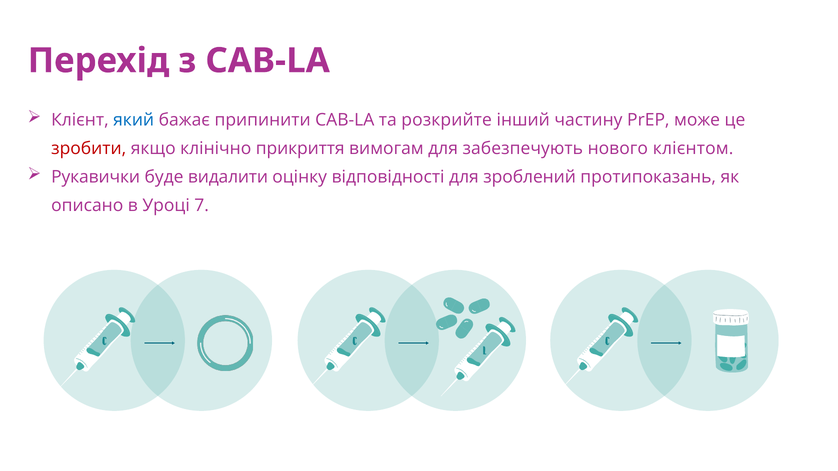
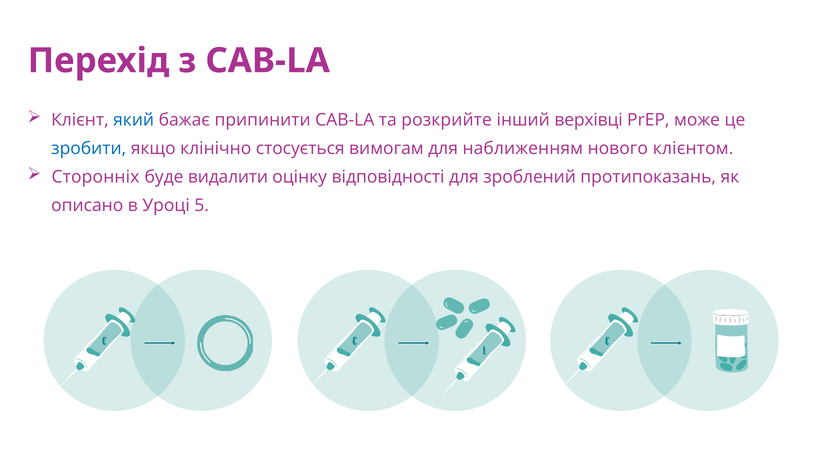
частину: частину -> верхівці (589, 120)
зробити colour: red -> blue (89, 148)
прикриття: прикриття -> стосується (300, 148)
забезпечують: забезпечують -> наближенням (523, 148)
Рукавички: Рукавички -> Сторонніх (95, 177)
7: 7 -> 5 (202, 205)
